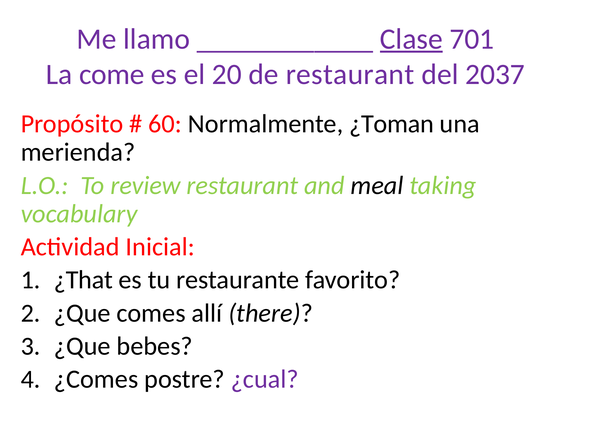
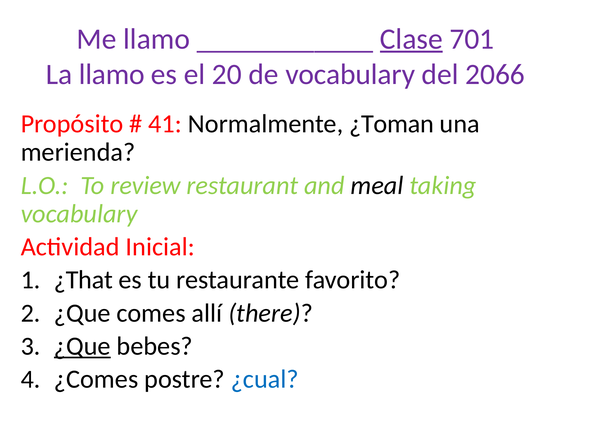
La come: come -> llamo (112, 74)
de restaurant: restaurant -> vocabulary (350, 74)
2037: 2037 -> 2066 (495, 74)
60: 60 -> 41 (165, 124)
¿Que underline: none -> present (82, 346)
¿cual colour: purple -> blue (265, 379)
